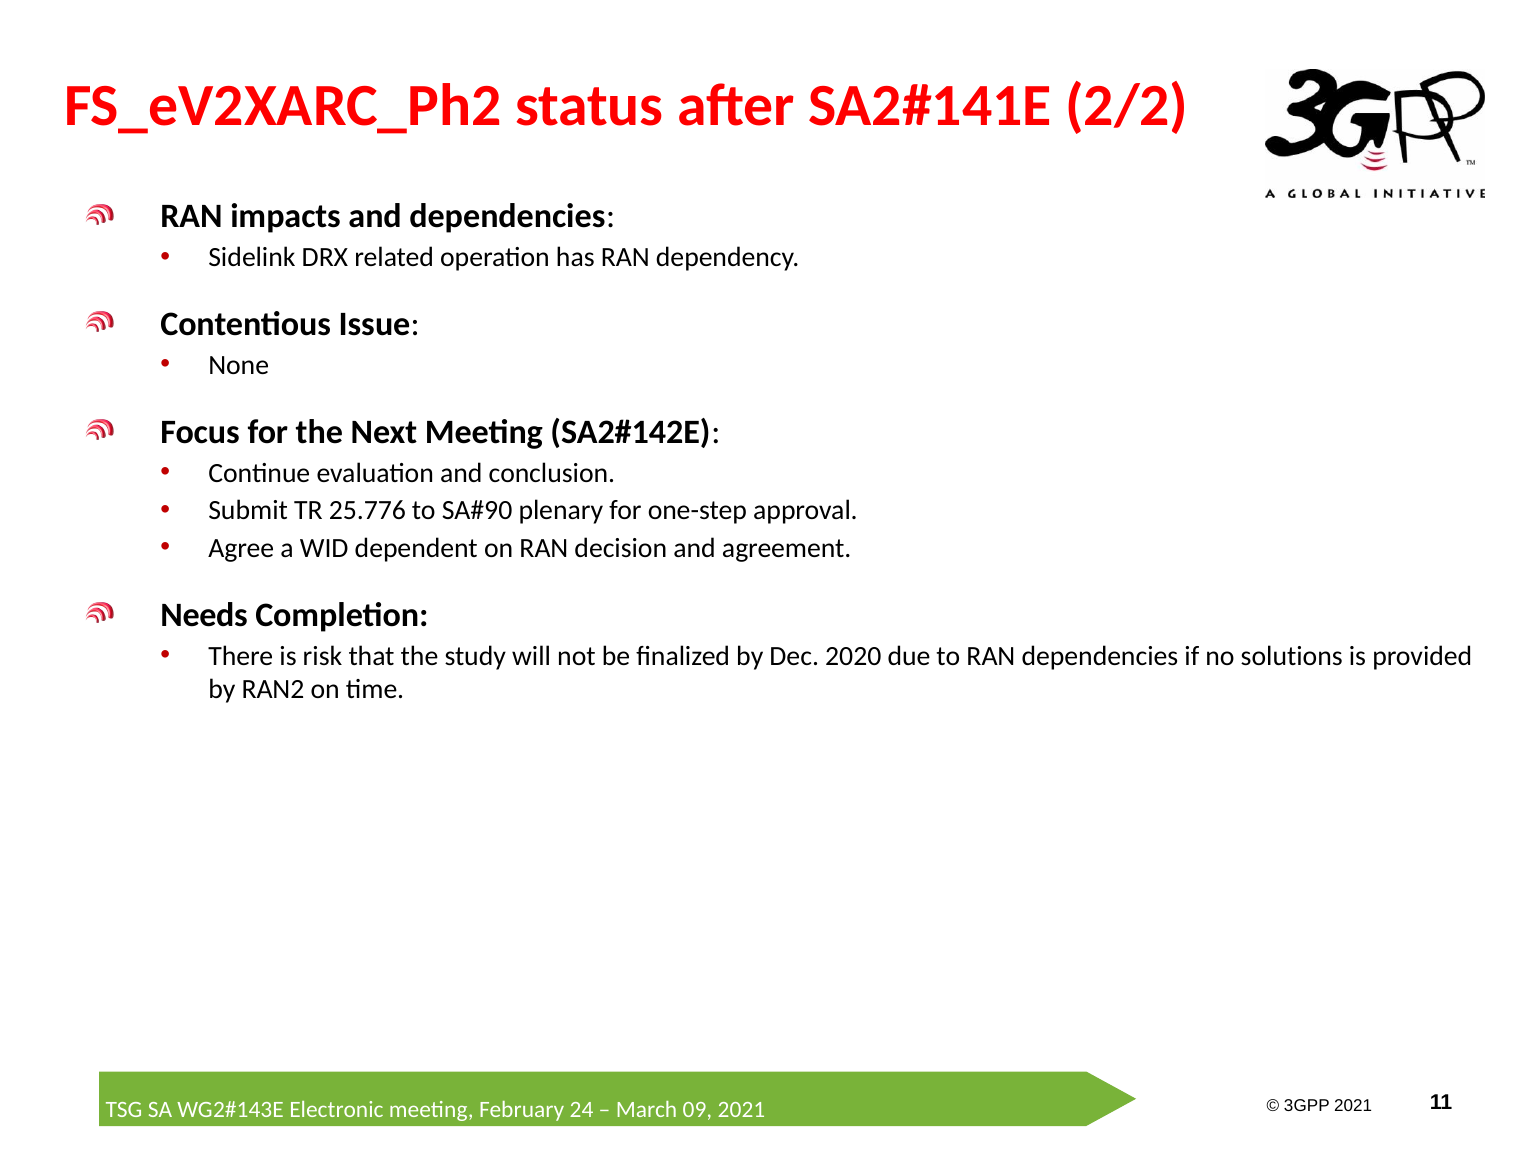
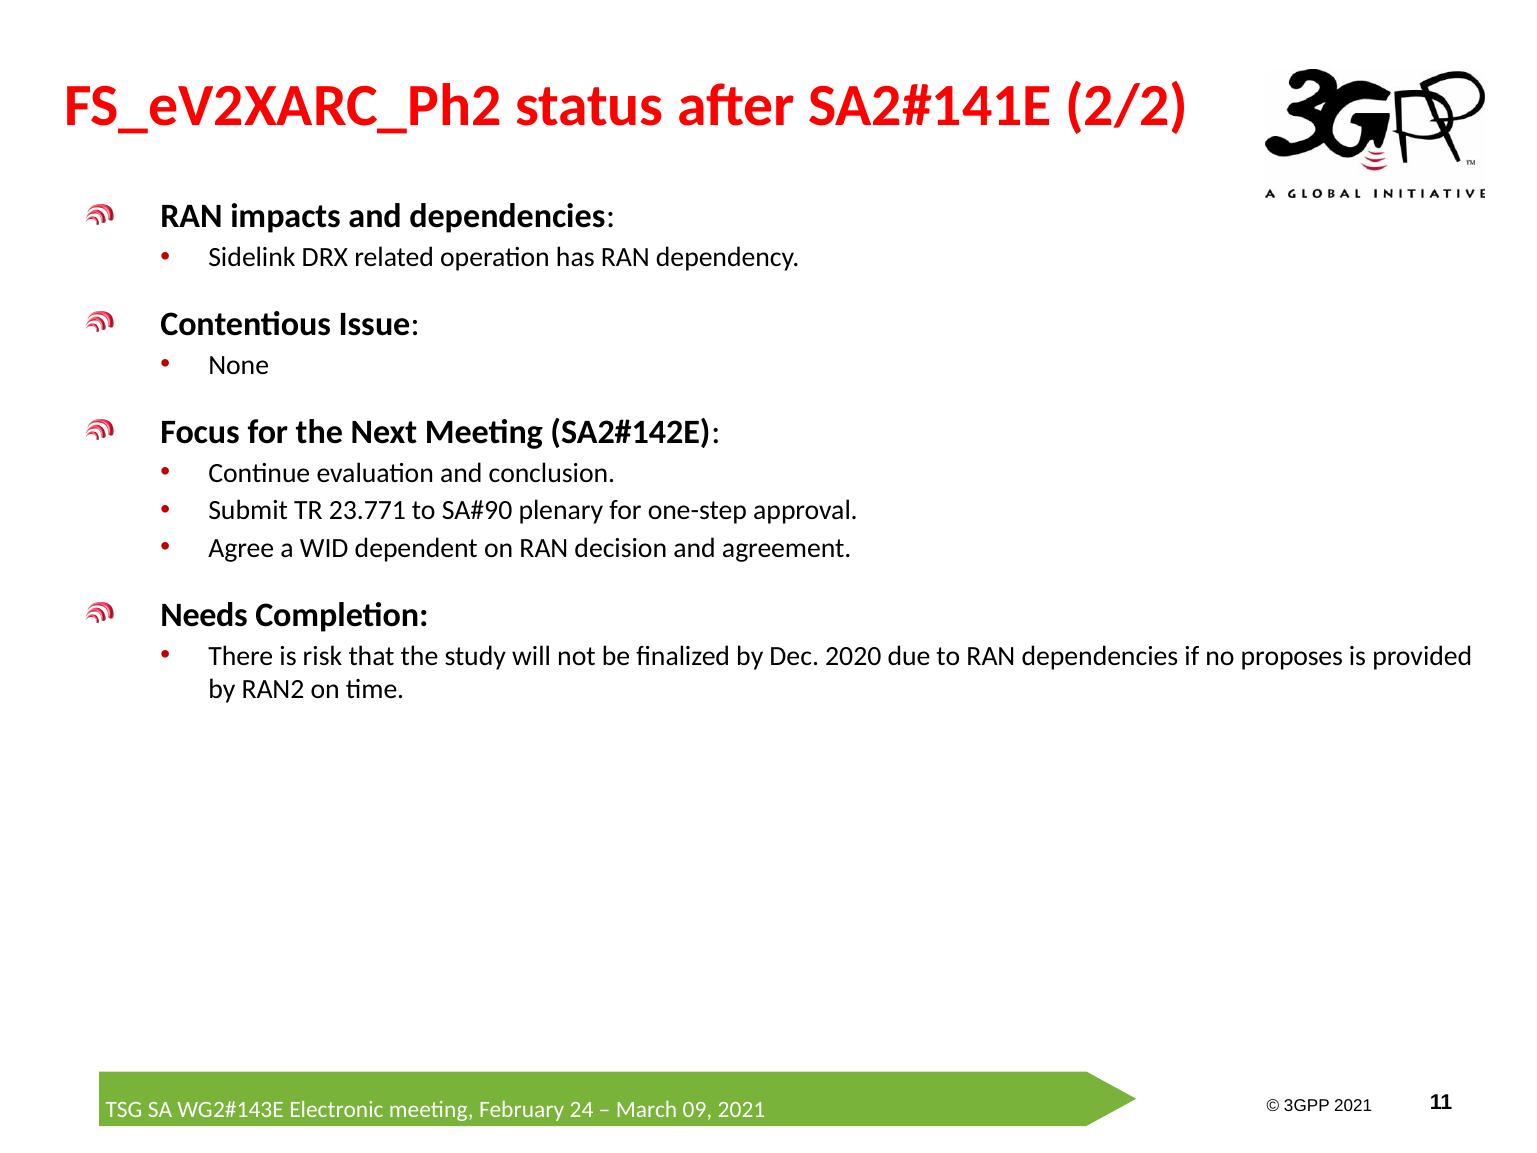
25.776: 25.776 -> 23.771 (367, 511)
solutions: solutions -> proposes (1292, 656)
